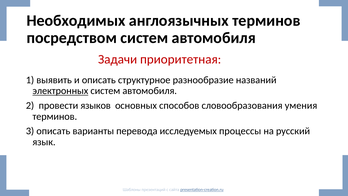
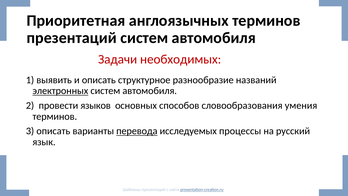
Необходимых: Необходимых -> Приоритетная (76, 21)
посредством: посредством -> презентаций (72, 38)
приоритетная: приоритетная -> необходимых (181, 59)
перевода underline: none -> present (137, 131)
